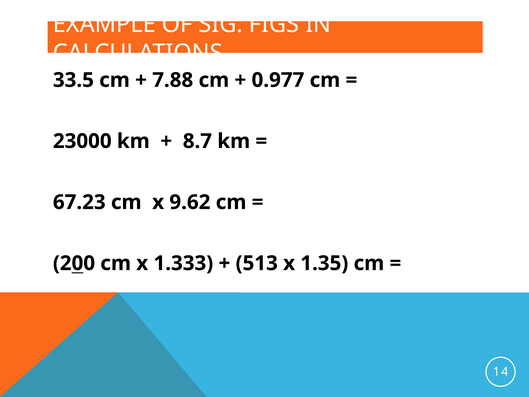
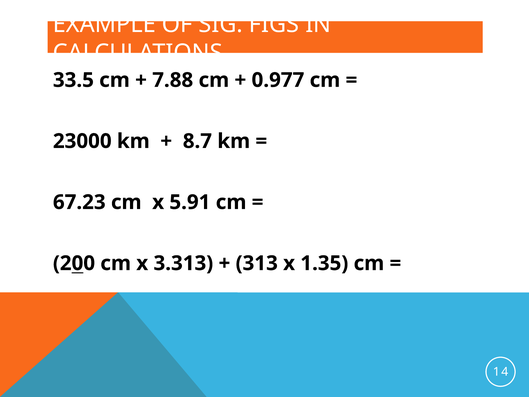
9.62: 9.62 -> 5.91 (190, 202)
1.333: 1.333 -> 3.313 (183, 263)
513: 513 -> 313 (257, 263)
